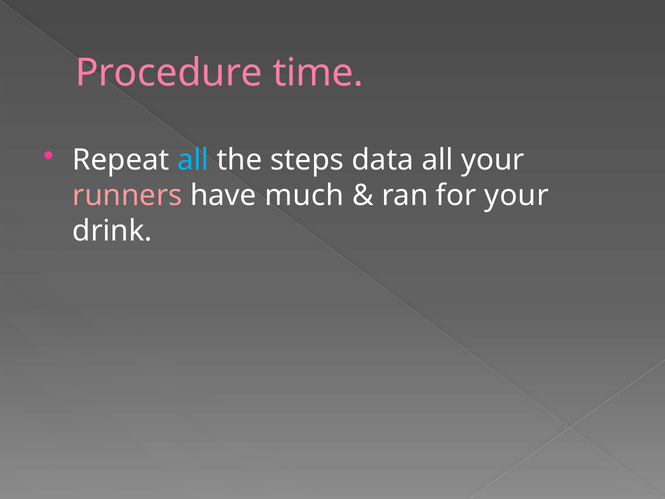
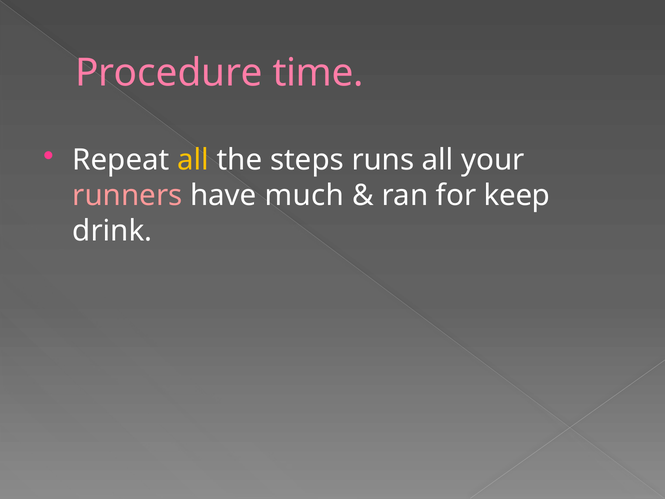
all colour: light blue -> yellow (193, 160)
data: data -> runs (383, 160)
for your: your -> keep (517, 195)
